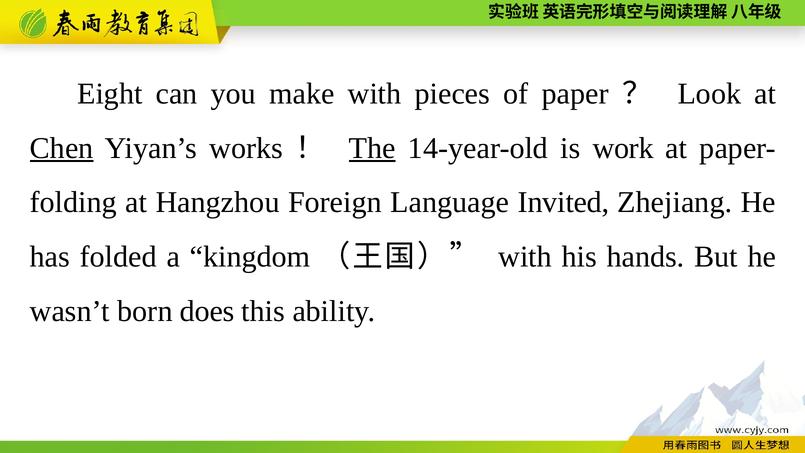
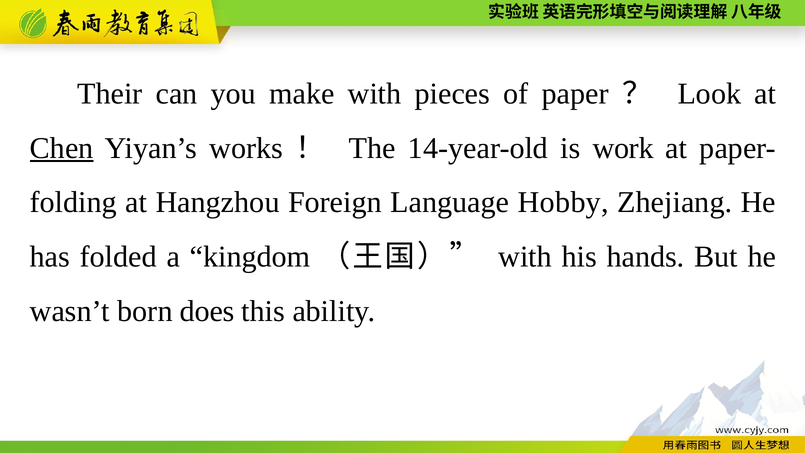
Eight: Eight -> Their (110, 94)
The underline: present -> none (372, 148)
Invited: Invited -> Hobby (563, 202)
